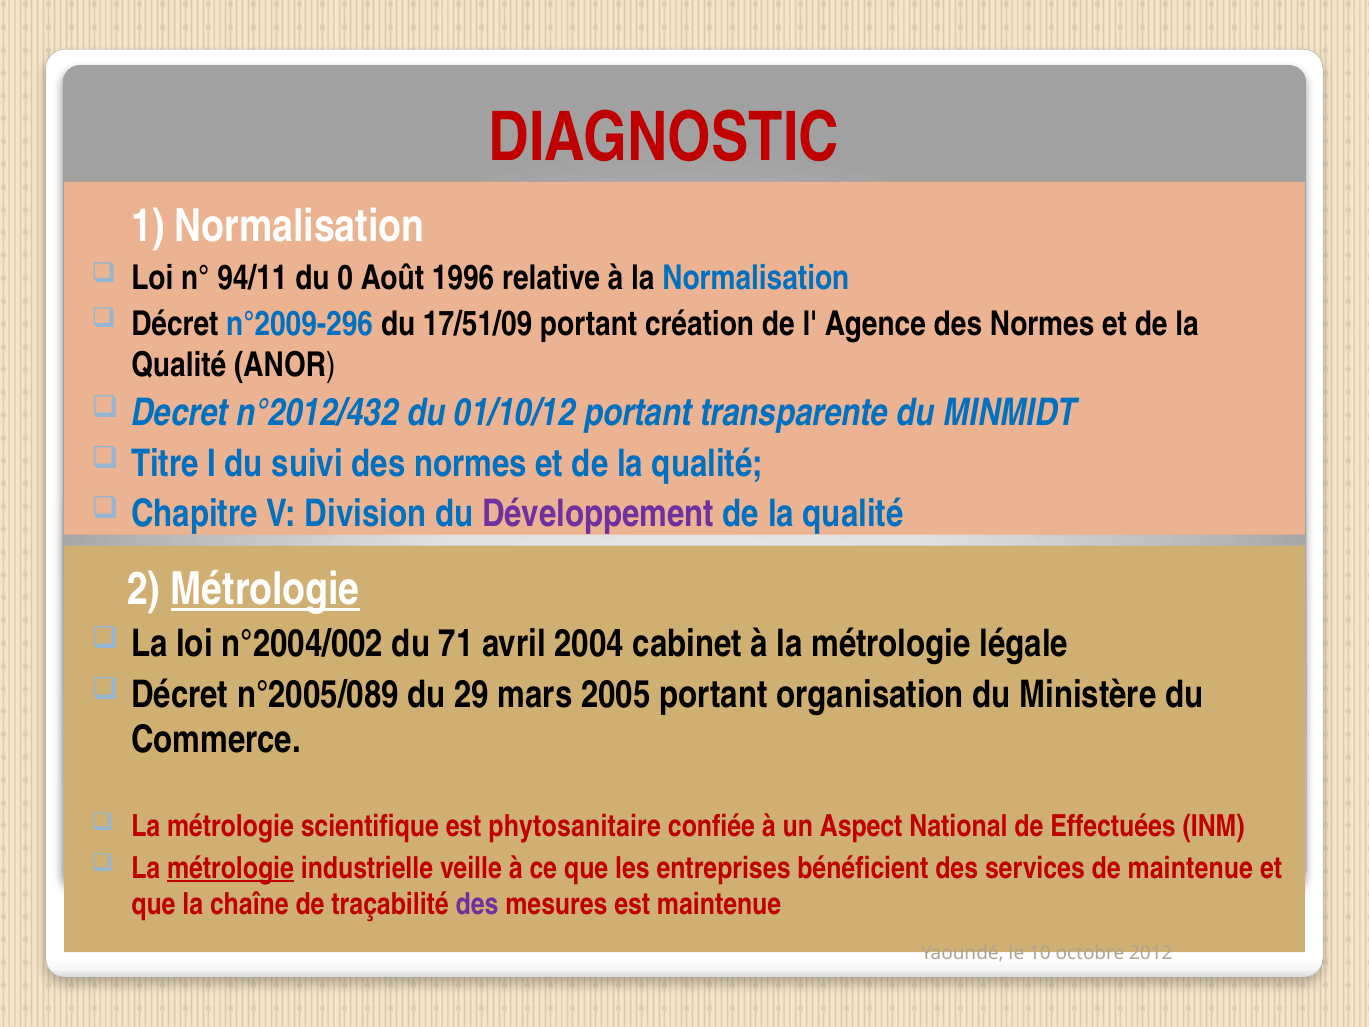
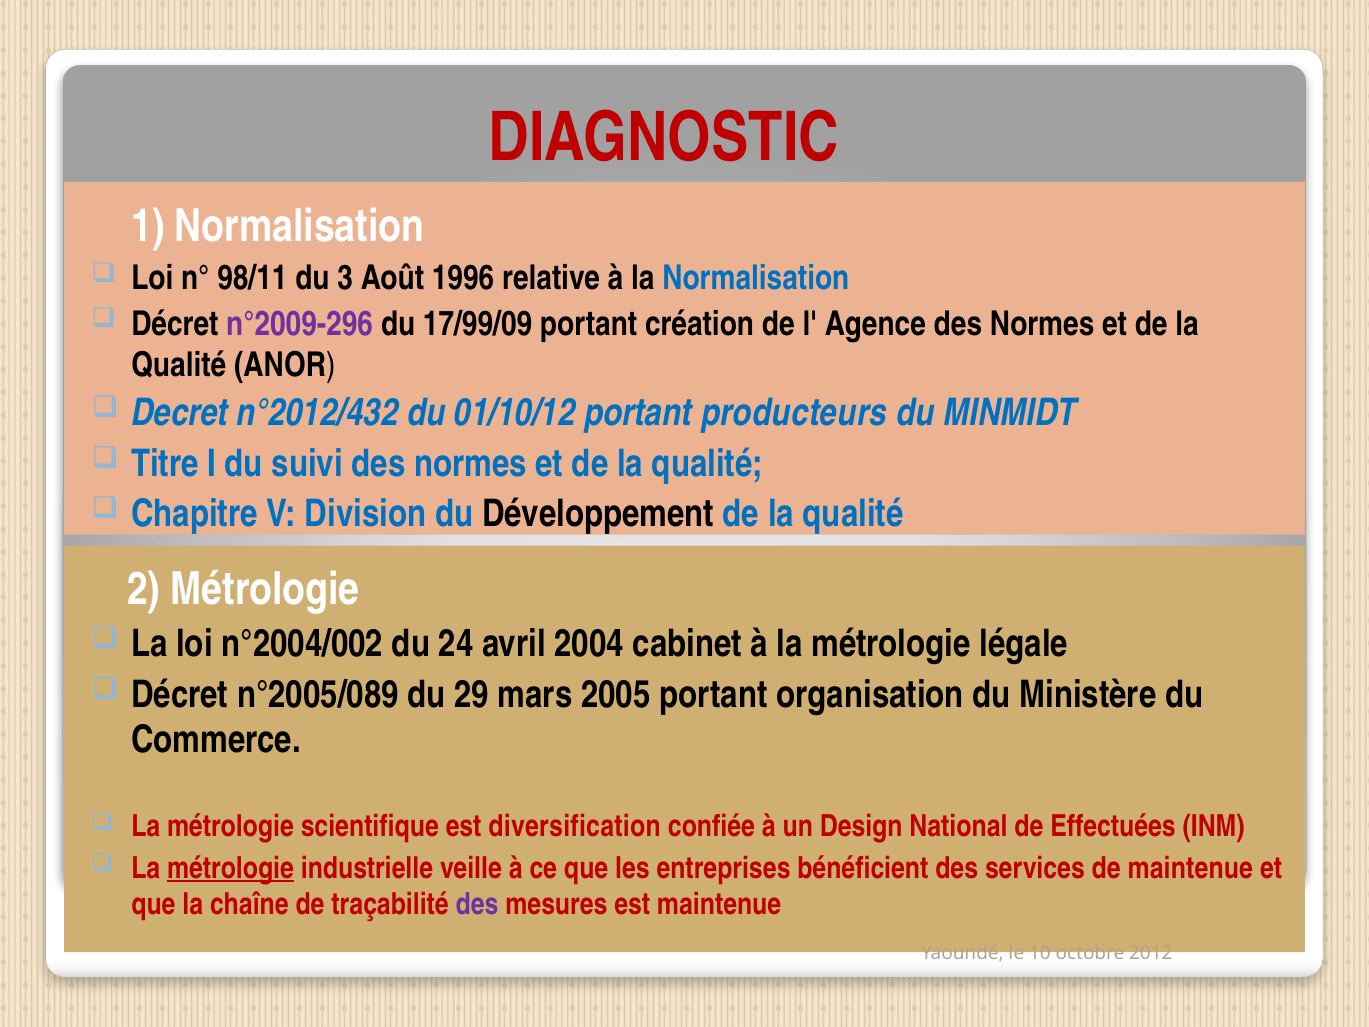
94/11: 94/11 -> 98/11 (252, 278)
0: 0 -> 3 (345, 278)
n°2009-296 colour: blue -> purple (300, 324)
17/51/09: 17/51/09 -> 17/99/09 (478, 324)
transparente: transparente -> producteurs (794, 413)
Développement colour: purple -> black (598, 514)
Métrologie underline: present -> none (265, 590)
71: 71 -> 24 (456, 644)
phytosanitaire: phytosanitaire -> diversification (575, 827)
Aspect: Aspect -> Design (861, 827)
